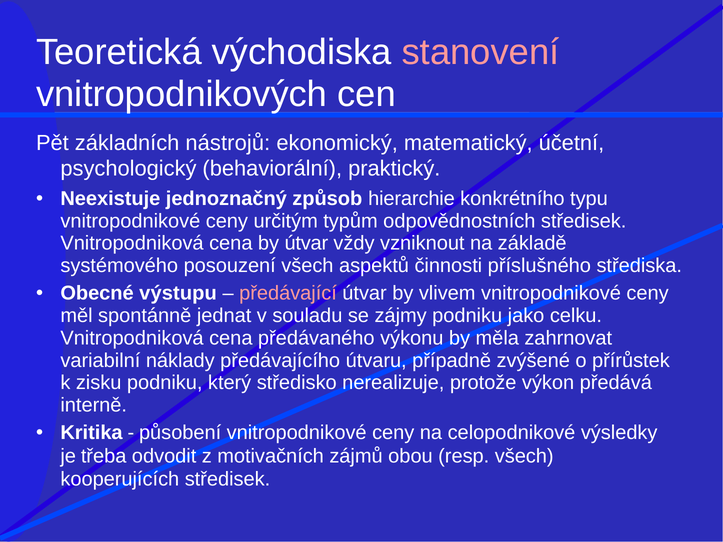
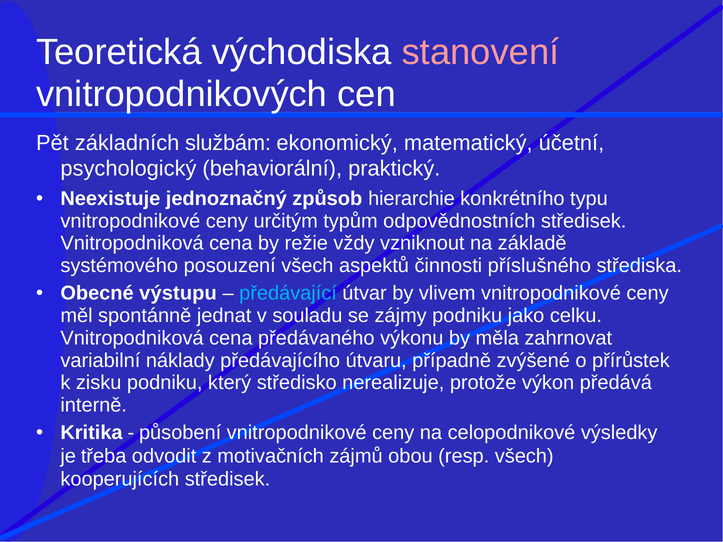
nástrojů: nástrojů -> službám (228, 143)
by útvar: útvar -> režie (306, 243)
předávající colour: pink -> light blue (288, 293)
